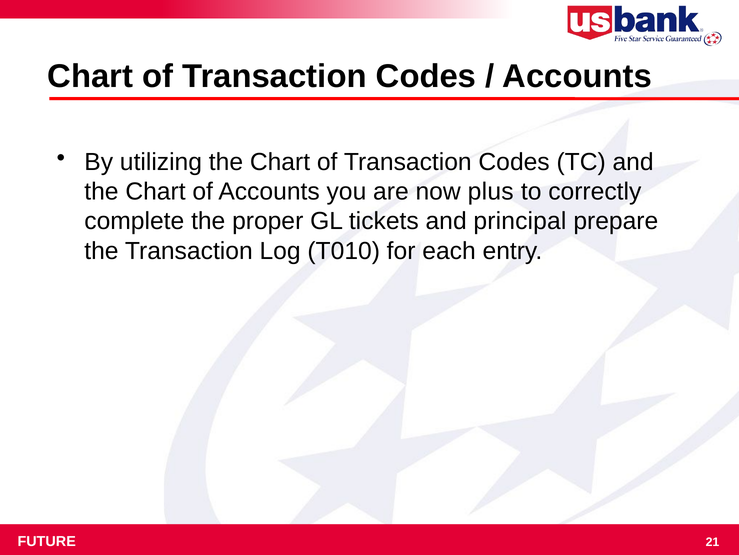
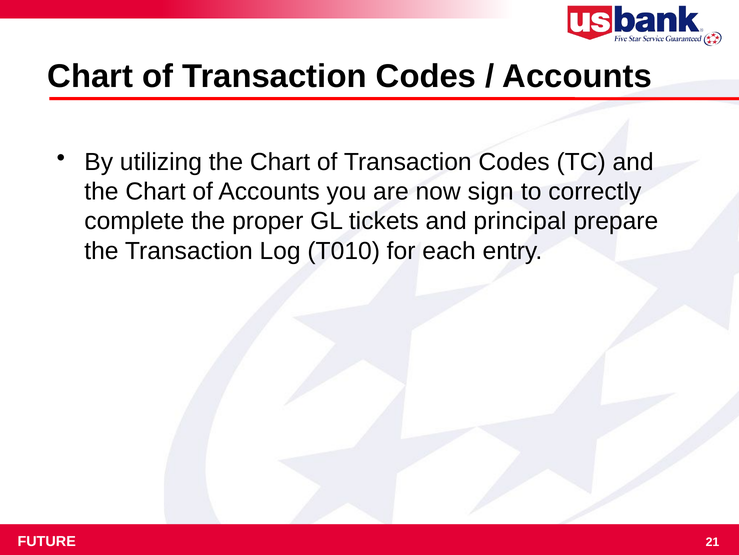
plus: plus -> sign (491, 191)
